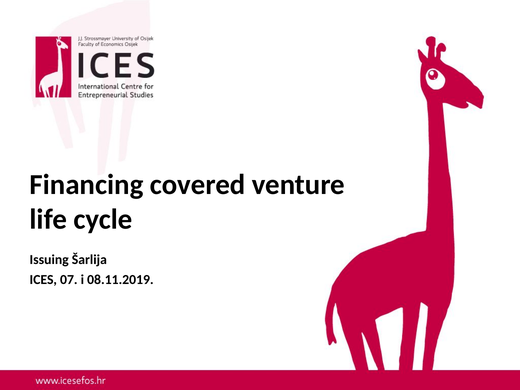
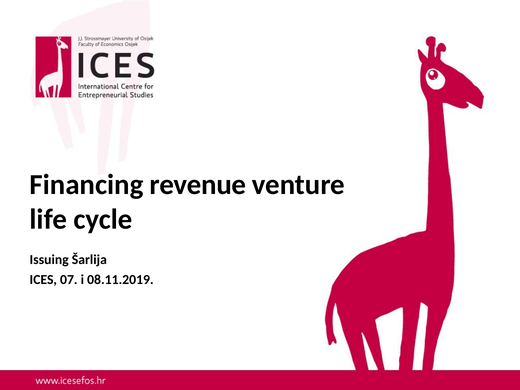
covered: covered -> revenue (198, 185)
